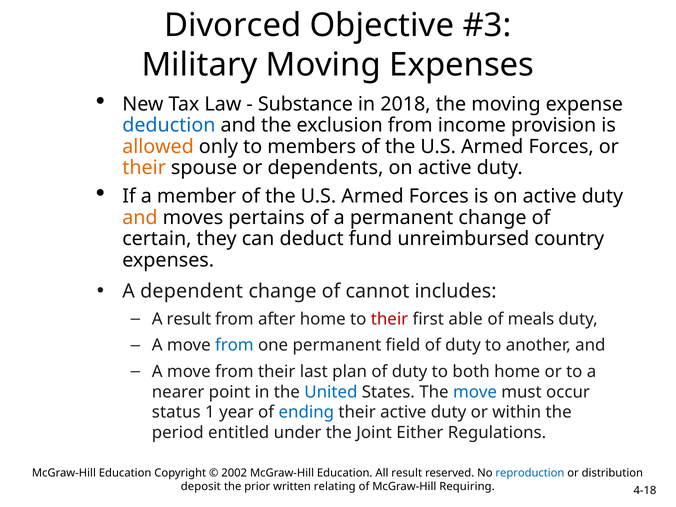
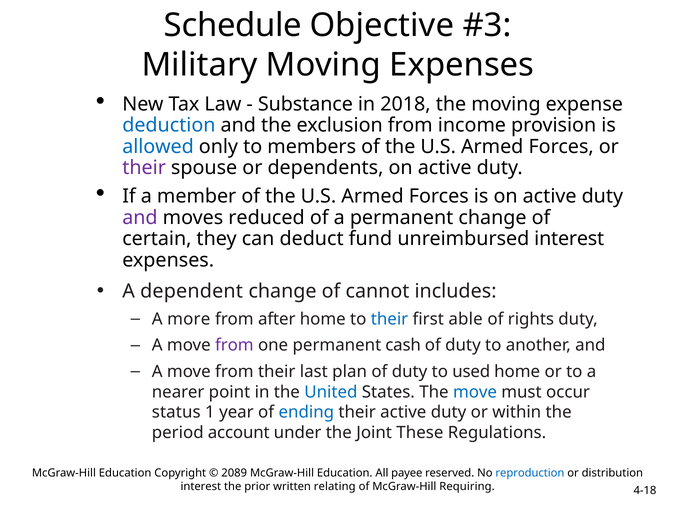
Divorced: Divorced -> Schedule (233, 25)
allowed colour: orange -> blue (158, 147)
their colour: orange -> purple (144, 168)
and colour: orange -> purple (140, 218)
pertains: pertains -> reduced (267, 218)
unreimbursed country: country -> interest (569, 239)
A result: result -> more (189, 319)
their colour: red -> blue (390, 319)
meals: meals -> rights (531, 319)
from colour: blue -> purple (234, 345)
field: field -> cash (403, 345)
both: both -> used (471, 372)
entitled: entitled -> account (239, 433)
Either: Either -> These (420, 433)
2002: 2002 -> 2089 (234, 473)
All result: result -> payee (407, 473)
deposit: deposit -> interest (201, 486)
